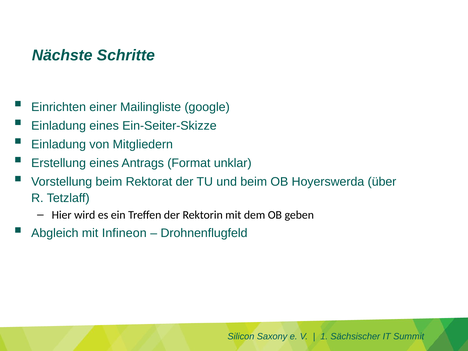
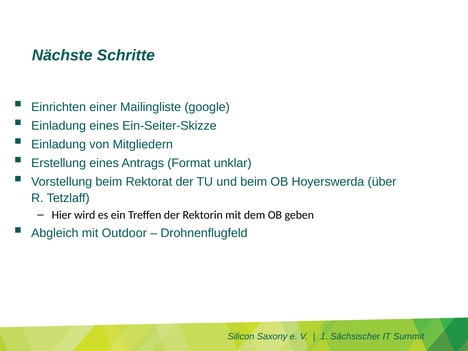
Infineon: Infineon -> Outdoor (124, 233)
